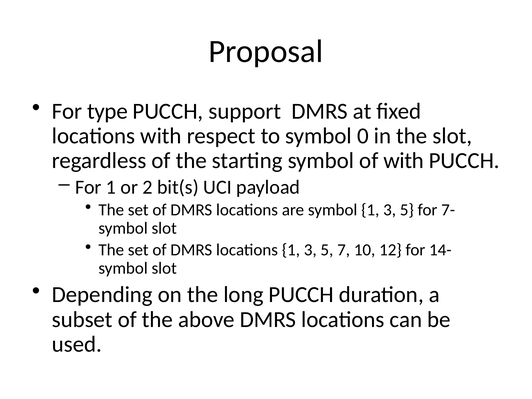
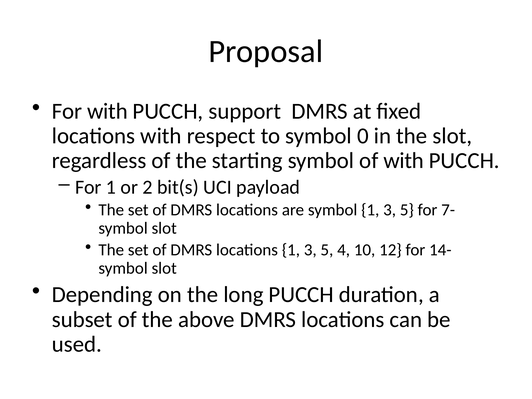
For type: type -> with (107, 111)
7: 7 -> 4 (344, 250)
